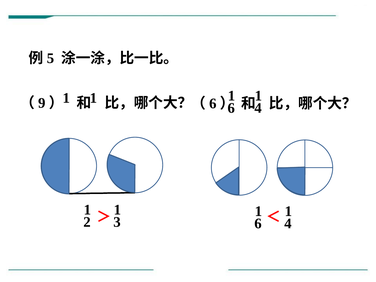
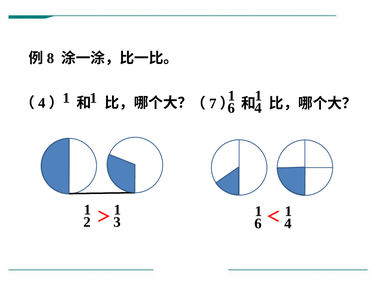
5: 5 -> 8 (50, 58)
9: 9 -> 4 (42, 103)
6: 6 -> 7 (213, 104)
